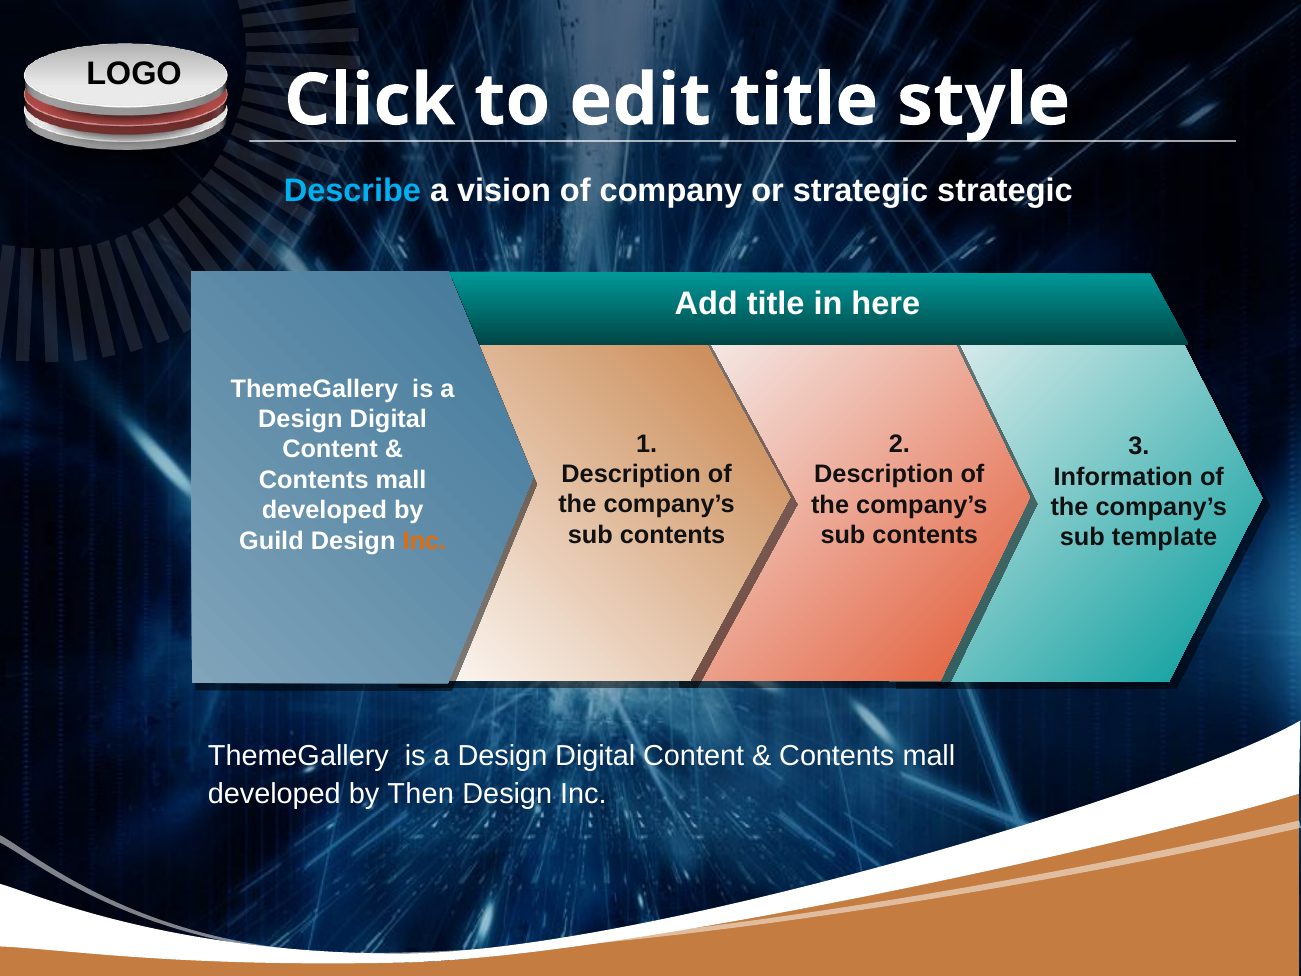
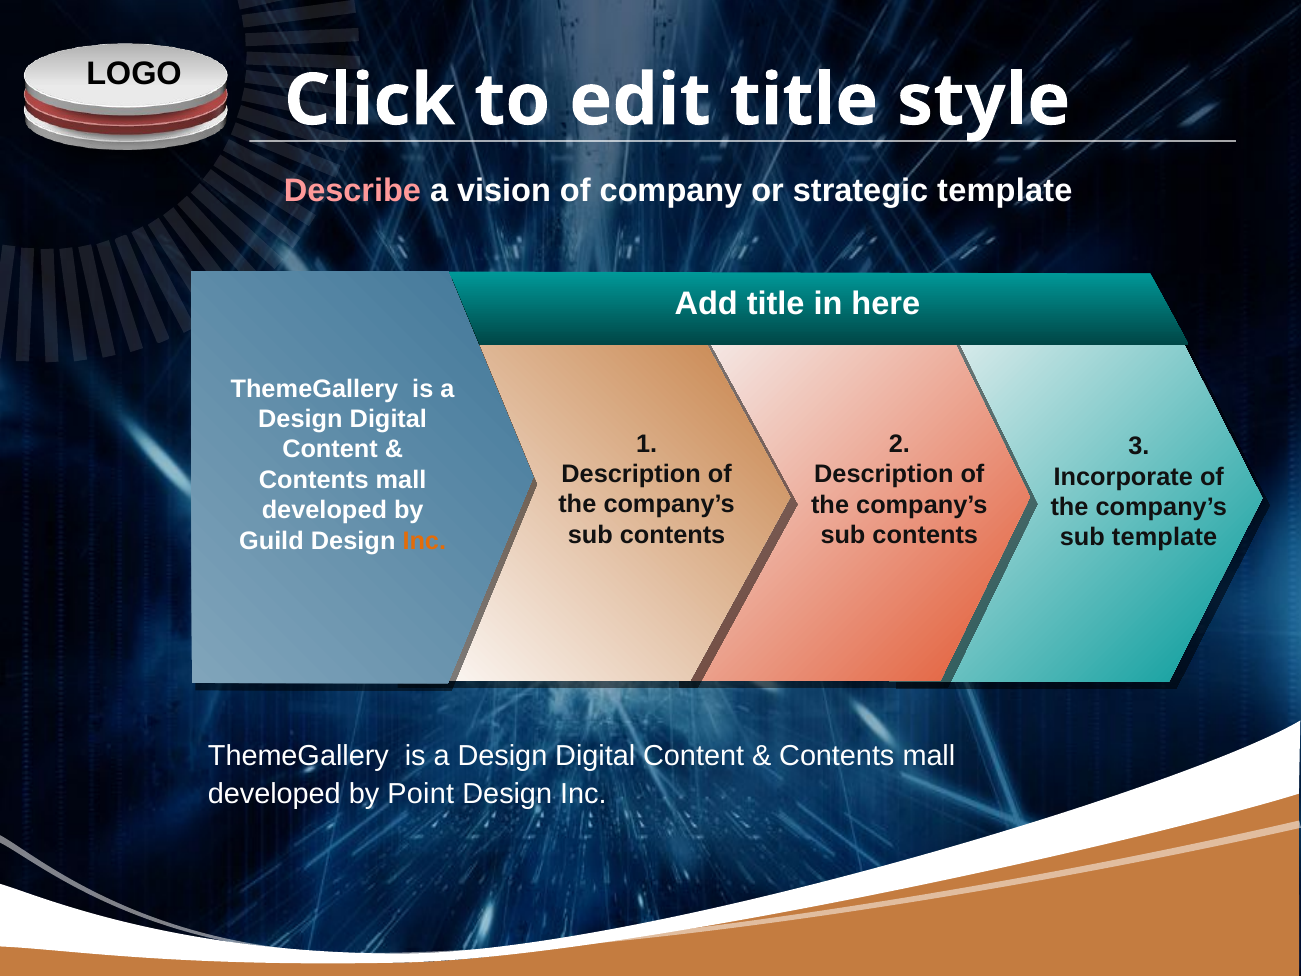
Describe colour: light blue -> pink (352, 191)
strategic strategic: strategic -> template (1005, 191)
Information: Information -> Incorporate (1123, 477)
Then: Then -> Point (421, 794)
